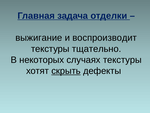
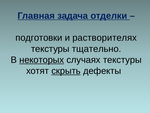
выжигание: выжигание -> подготовки (39, 38)
воспроизводит: воспроизводит -> растворителях (105, 38)
некоторых underline: none -> present (42, 60)
